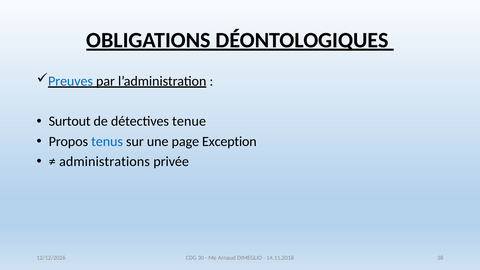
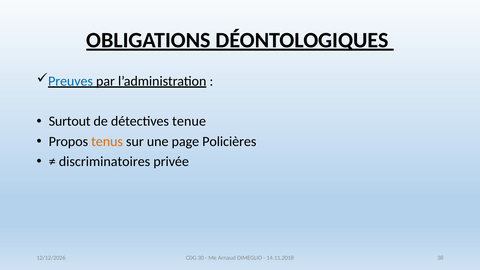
tenus colour: blue -> orange (107, 141)
Exception: Exception -> Policières (229, 141)
administrations: administrations -> discriminatoires (105, 162)
